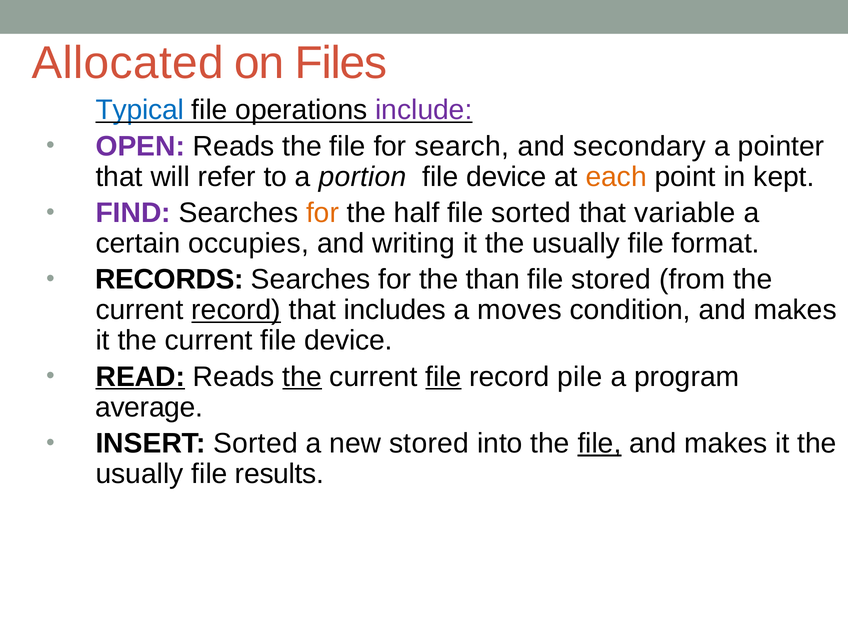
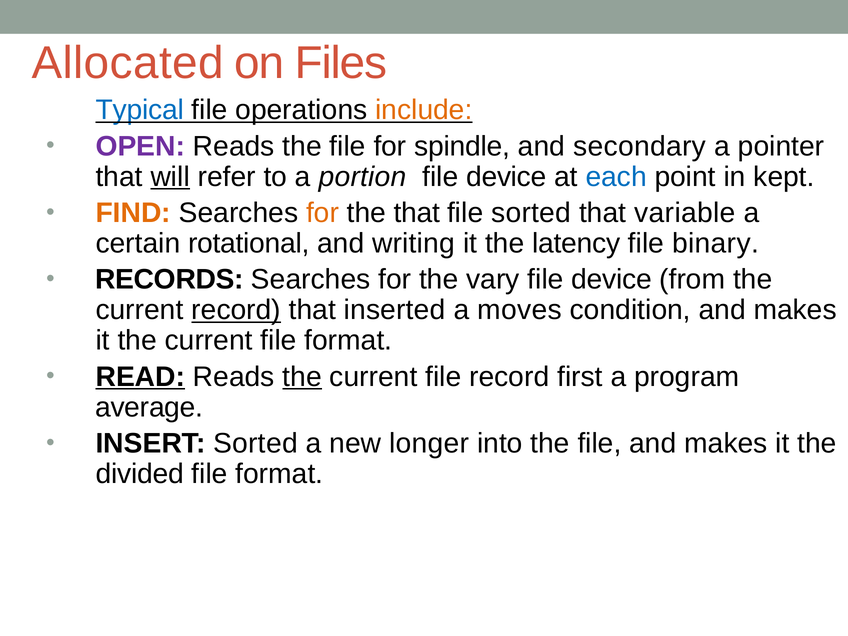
include colour: purple -> orange (424, 110)
search: search -> spindle (462, 146)
will underline: none -> present (170, 177)
each colour: orange -> blue (616, 177)
FIND colour: purple -> orange (133, 213)
the half: half -> that (417, 213)
occupies: occupies -> rotational (249, 243)
usually: usually -> latency (576, 243)
format: format -> binary (716, 243)
than: than -> vary (493, 280)
stored: stored -> device (612, 280)
includes: includes -> inserted (395, 310)
current file device: device -> format (348, 341)
file underline: present -> none (443, 377)
pile: pile -> first (580, 377)
new stored: stored -> longer (429, 443)
file underline: present -> none (599, 443)
usually: usually -> divided (140, 474)
results: results -> format (279, 474)
